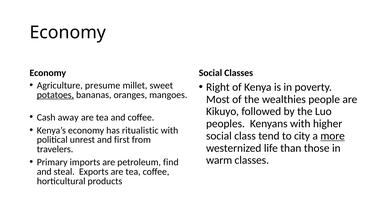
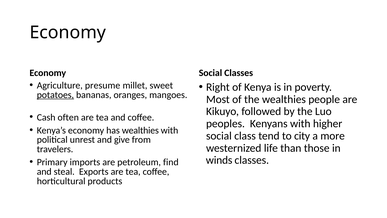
away: away -> often (68, 117)
has ritualistic: ritualistic -> wealthies (140, 130)
more underline: present -> none (333, 136)
first: first -> give (122, 140)
warm: warm -> winds (219, 160)
